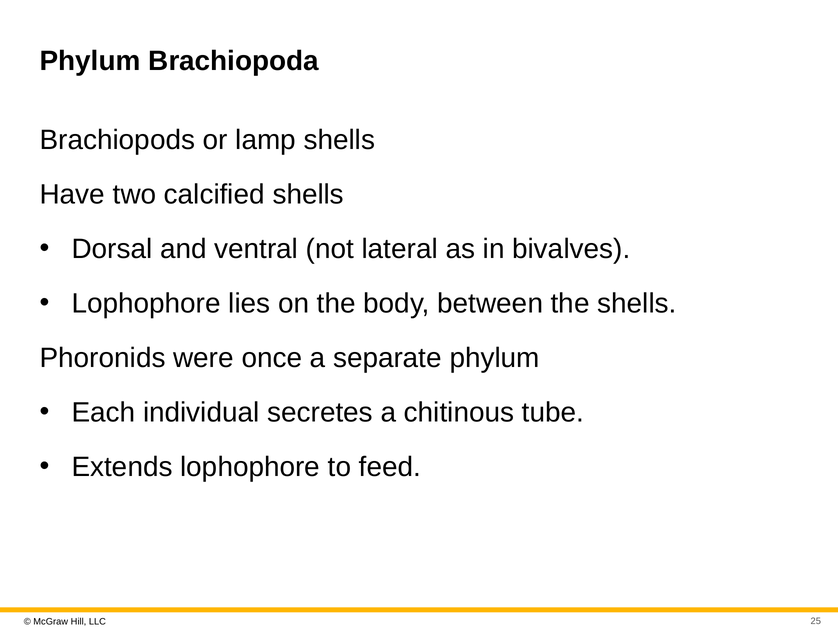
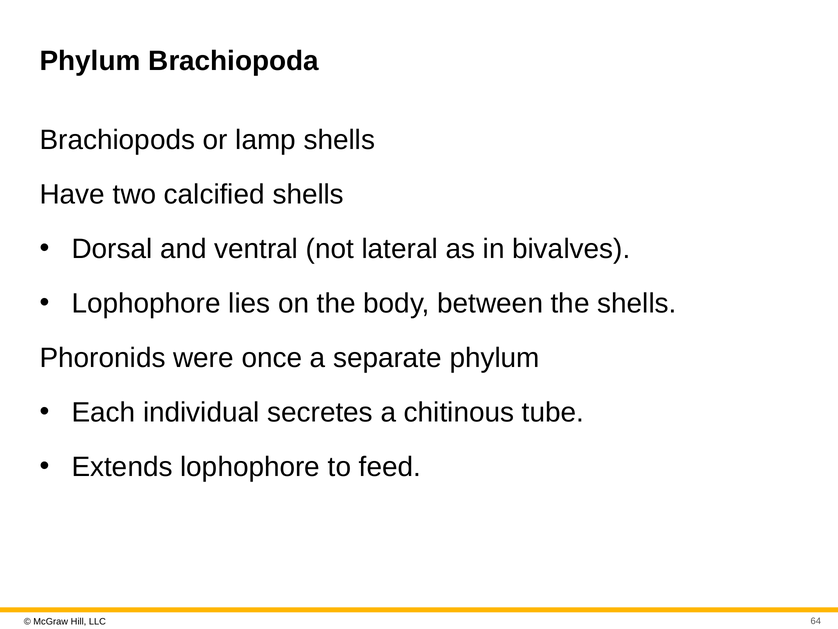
25: 25 -> 64 (816, 621)
